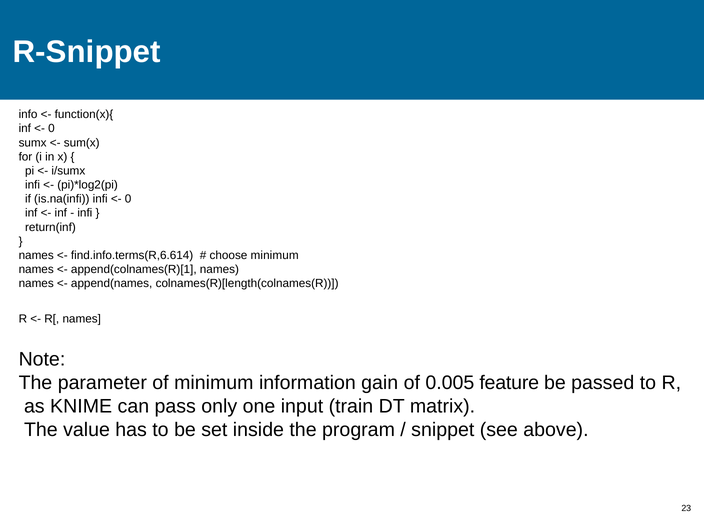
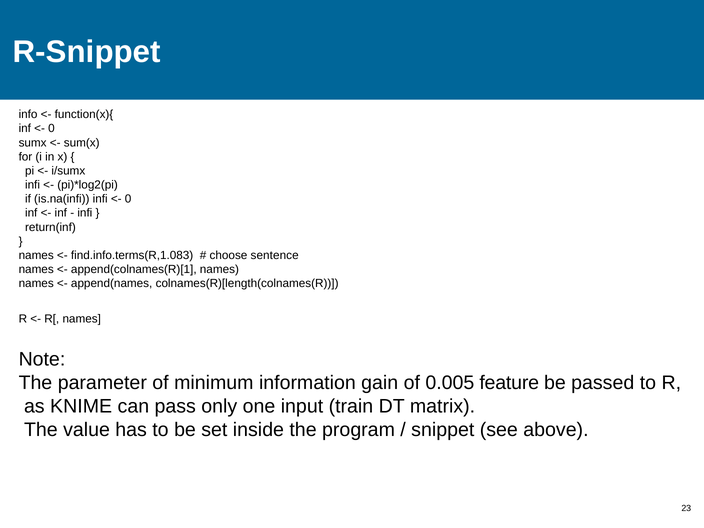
find.info.terms(R,6.614: find.info.terms(R,6.614 -> find.info.terms(R,1.083 (132, 255)
choose minimum: minimum -> sentence (275, 255)
